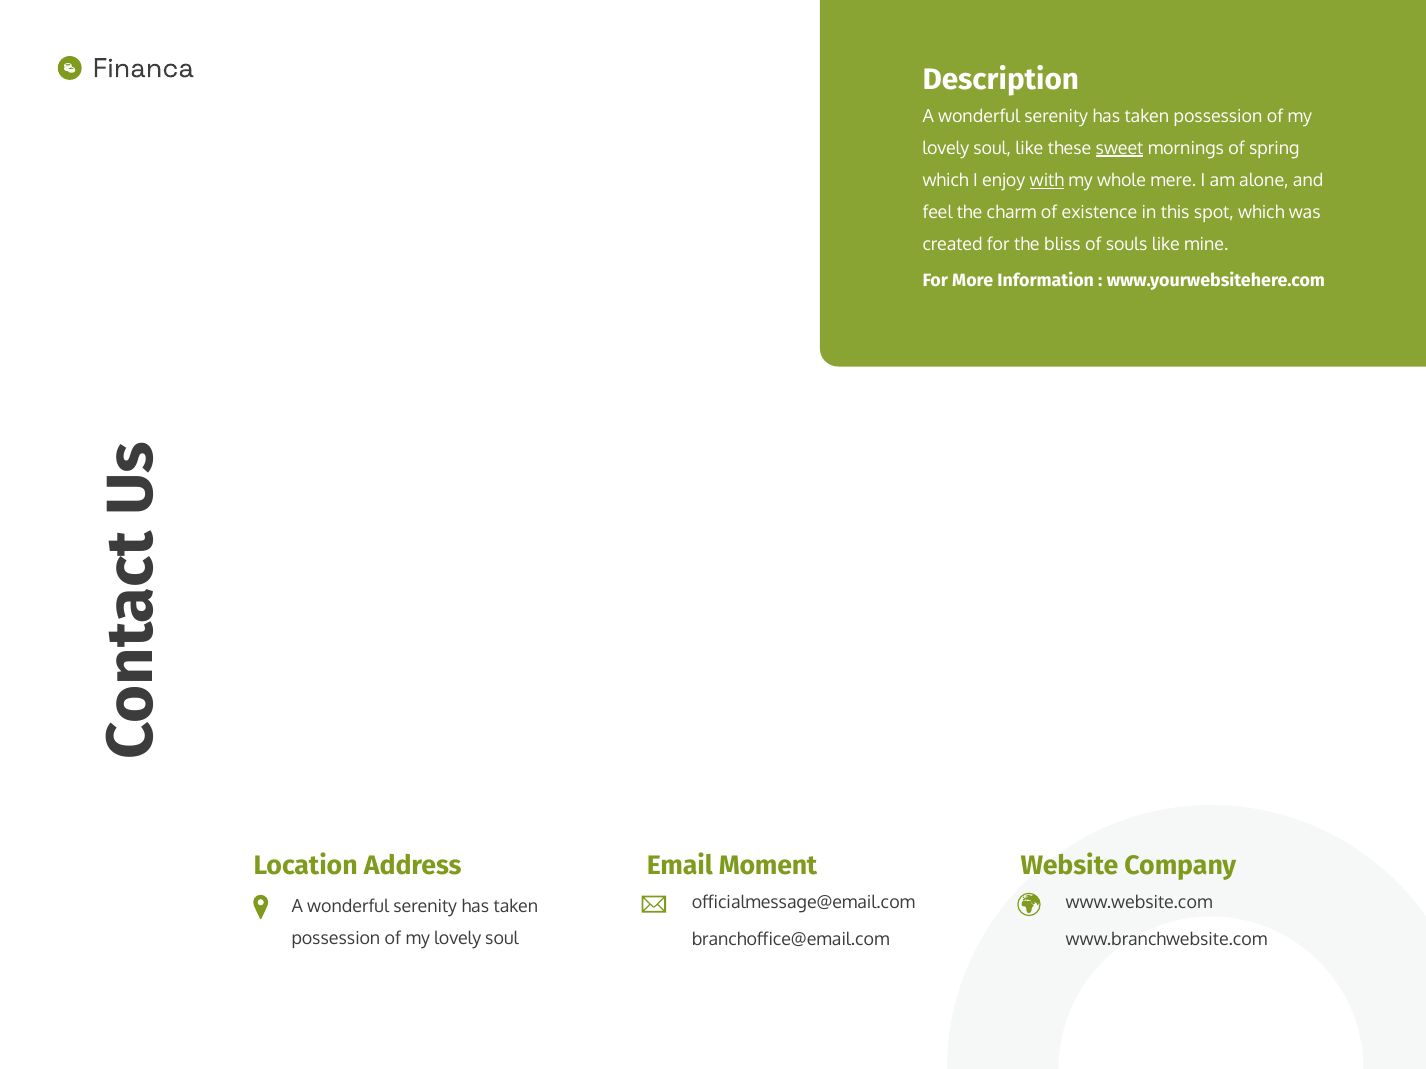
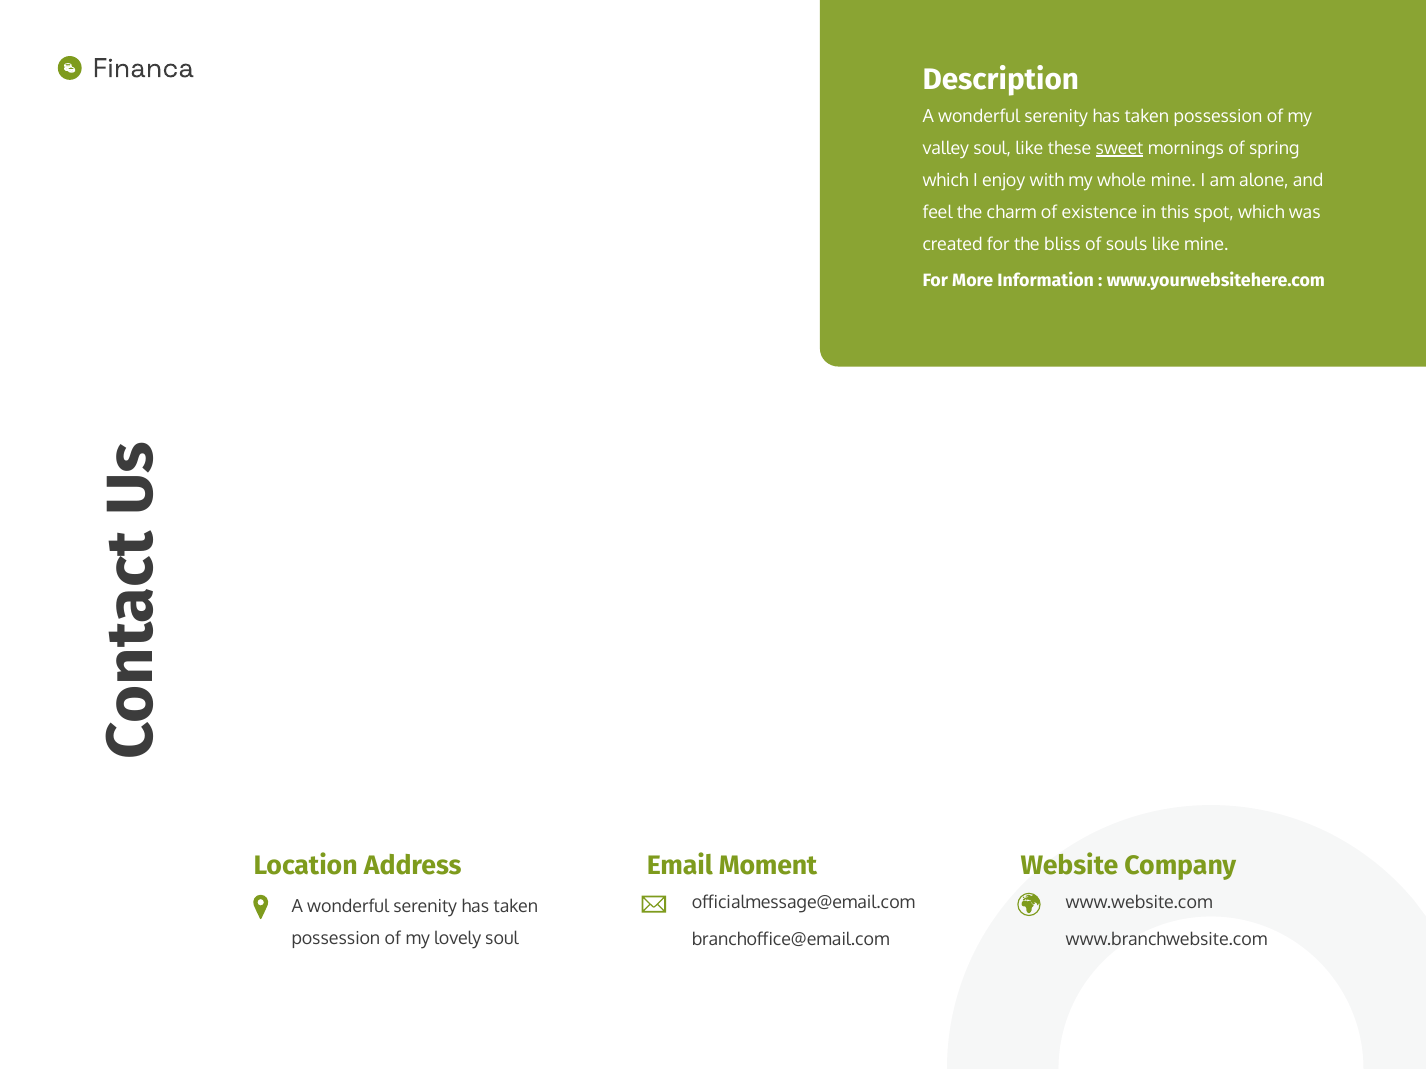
lovely: lovely -> valley (946, 148)
with underline: present -> none (1047, 181)
whole mere: mere -> mine (1173, 181)
